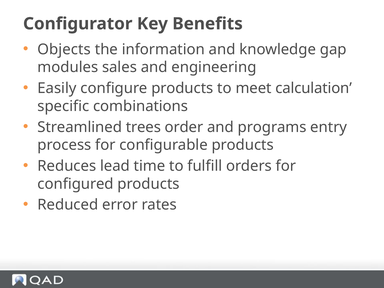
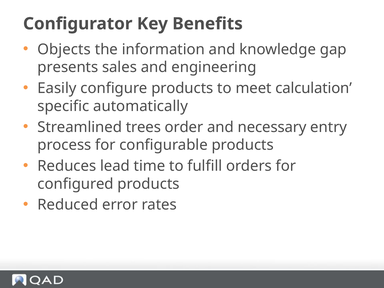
modules: modules -> presents (68, 67)
combinations: combinations -> automatically (141, 106)
programs: programs -> necessary (272, 127)
